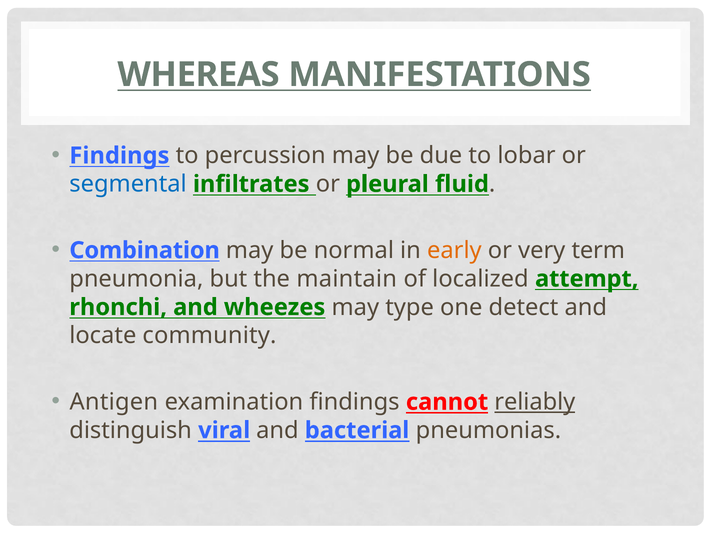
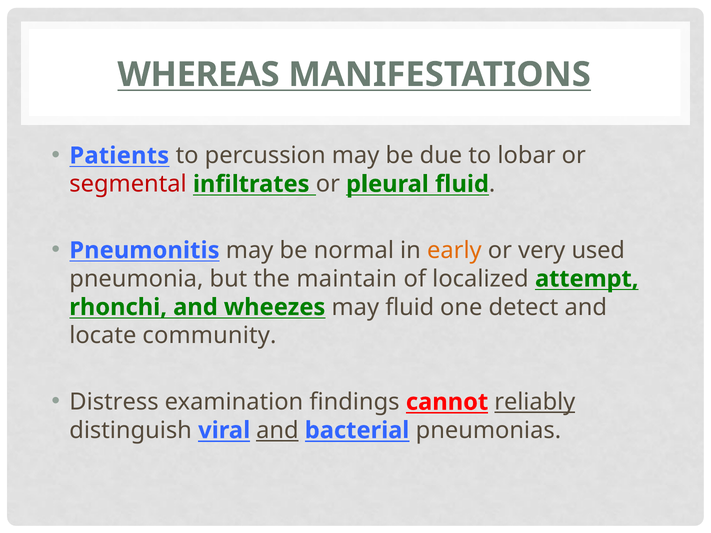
Findings: Findings -> Patients (119, 156)
segmental colour: blue -> red (128, 184)
Combination: Combination -> Pneumonitis (144, 250)
term: term -> used (598, 250)
may type: type -> fluid (410, 307)
Antigen: Antigen -> Distress (114, 402)
and underline: none -> present (277, 431)
